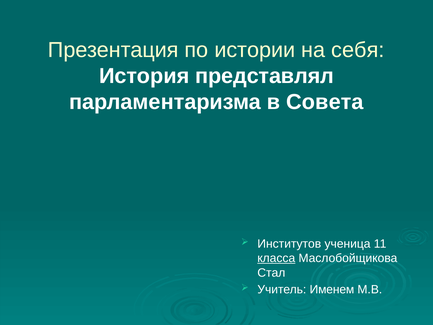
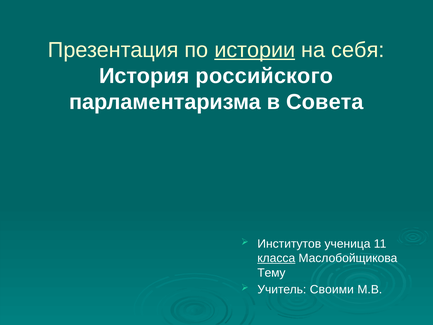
истории underline: none -> present (255, 50)
представлял: представлял -> российского (264, 76)
Стал: Стал -> Тему (271, 273)
Именем: Именем -> Своими (332, 289)
